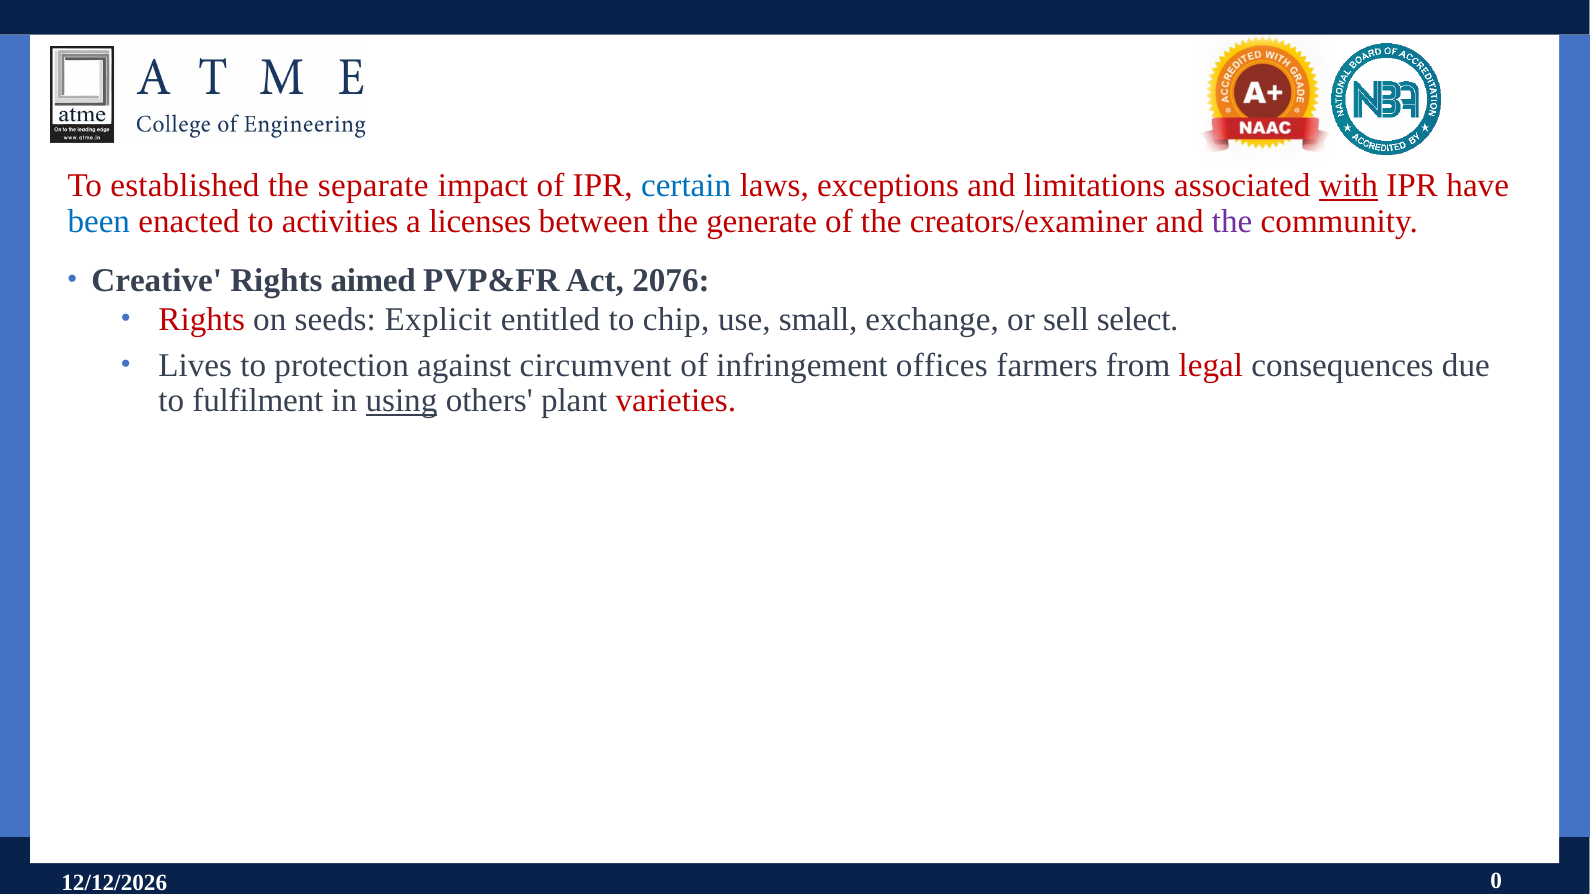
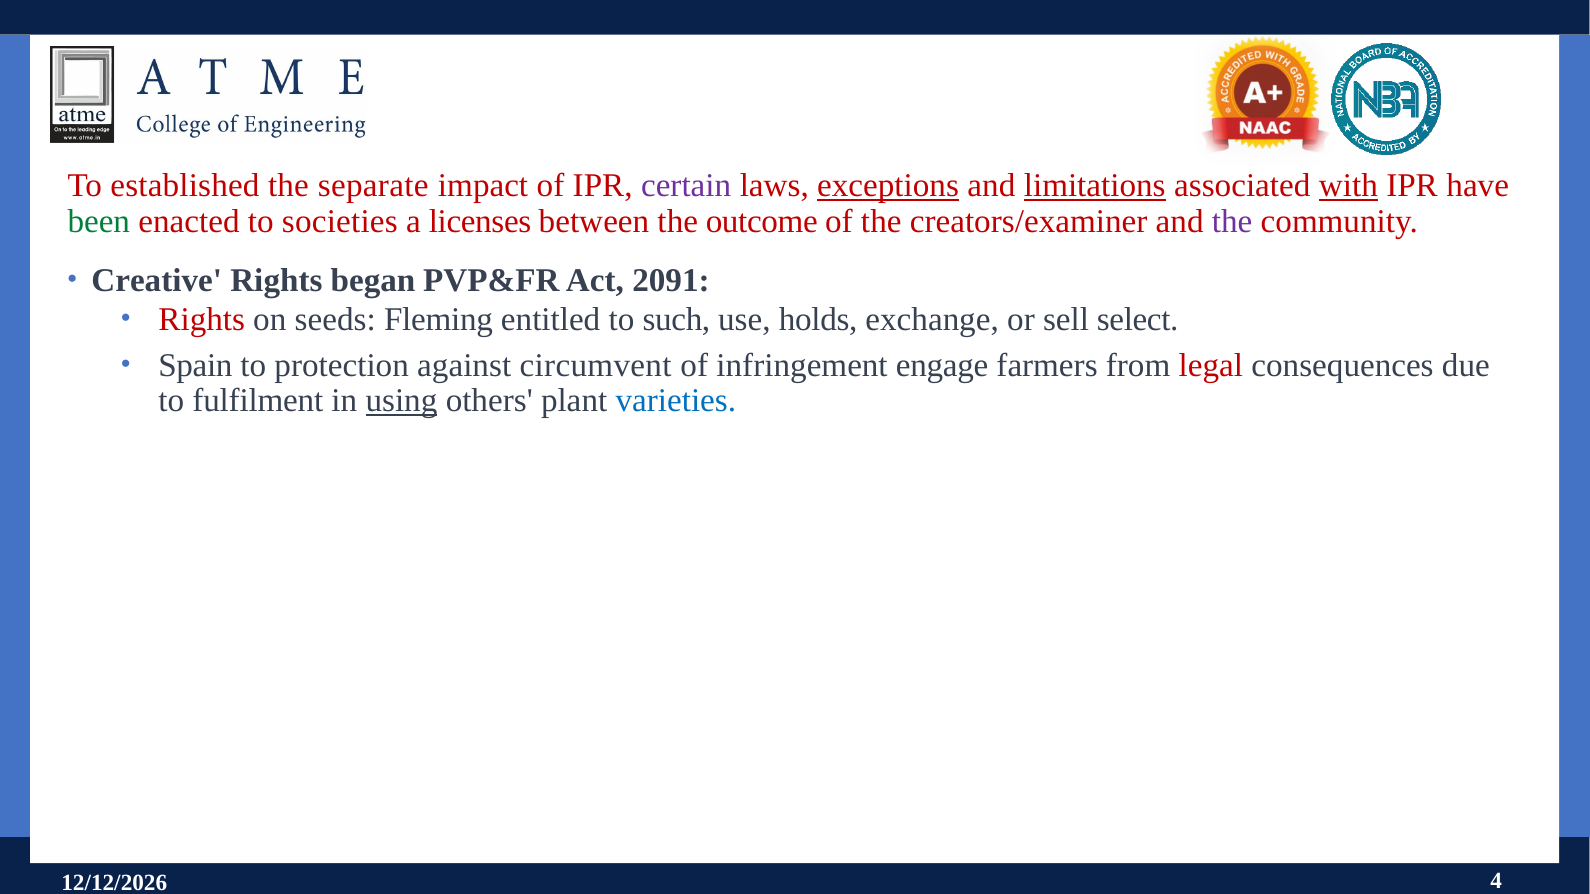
certain colour: blue -> purple (686, 186)
exceptions underline: none -> present (888, 186)
limitations underline: none -> present (1095, 186)
been colour: blue -> green (99, 221)
activities: activities -> societies (340, 221)
generate: generate -> outcome (762, 221)
aimed: aimed -> began (373, 280)
2076: 2076 -> 2091 (671, 280)
Explicit: Explicit -> Fleming (438, 320)
chip: chip -> such (676, 320)
small: small -> holds (818, 320)
Lives: Lives -> Spain (195, 365)
offices: offices -> engage (942, 365)
varieties colour: red -> blue (676, 401)
0: 0 -> 4 (1496, 881)
